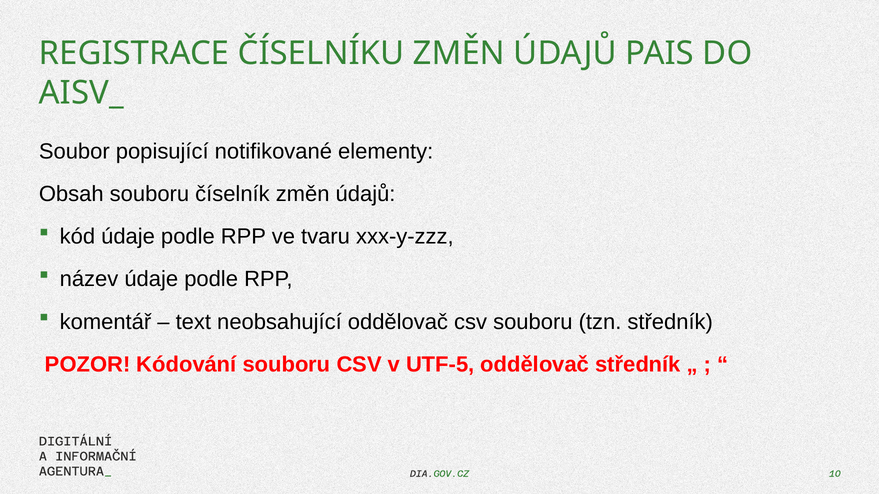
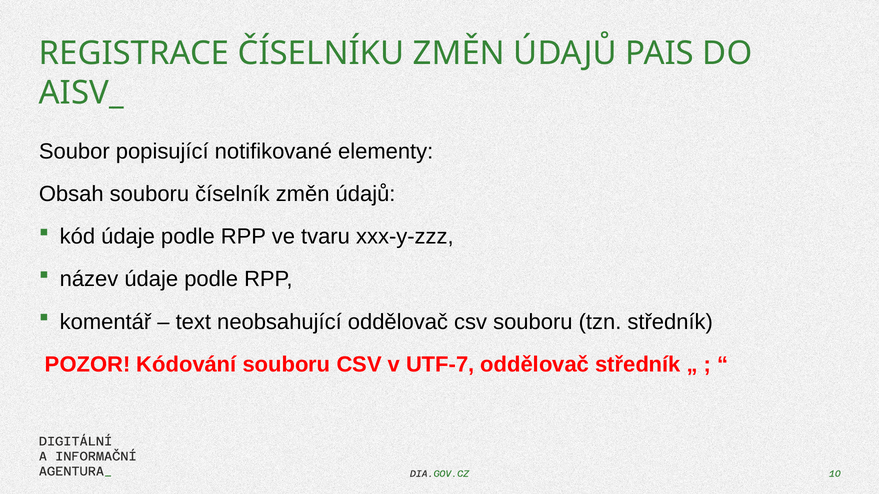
UTF-5: UTF-5 -> UTF-7 (440, 365)
